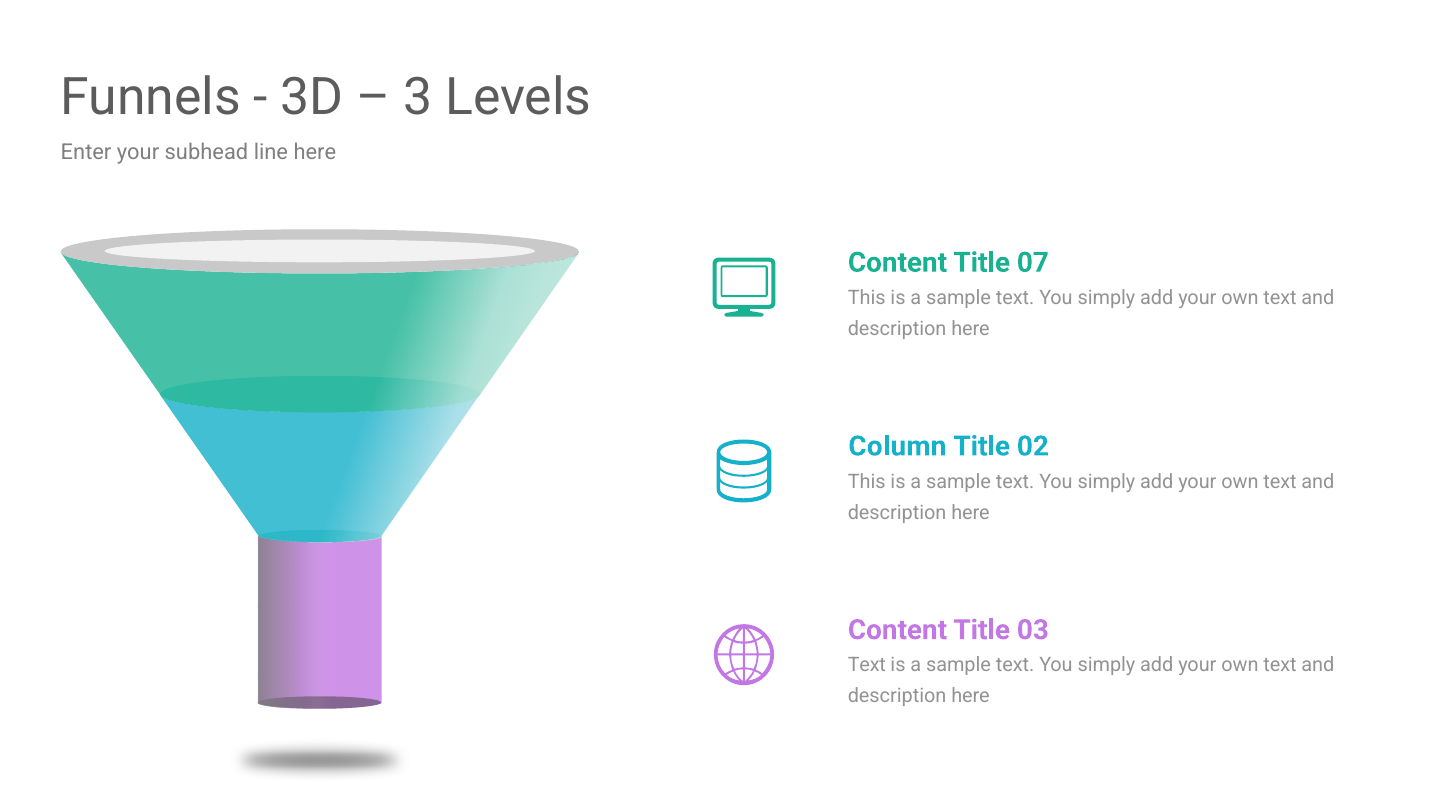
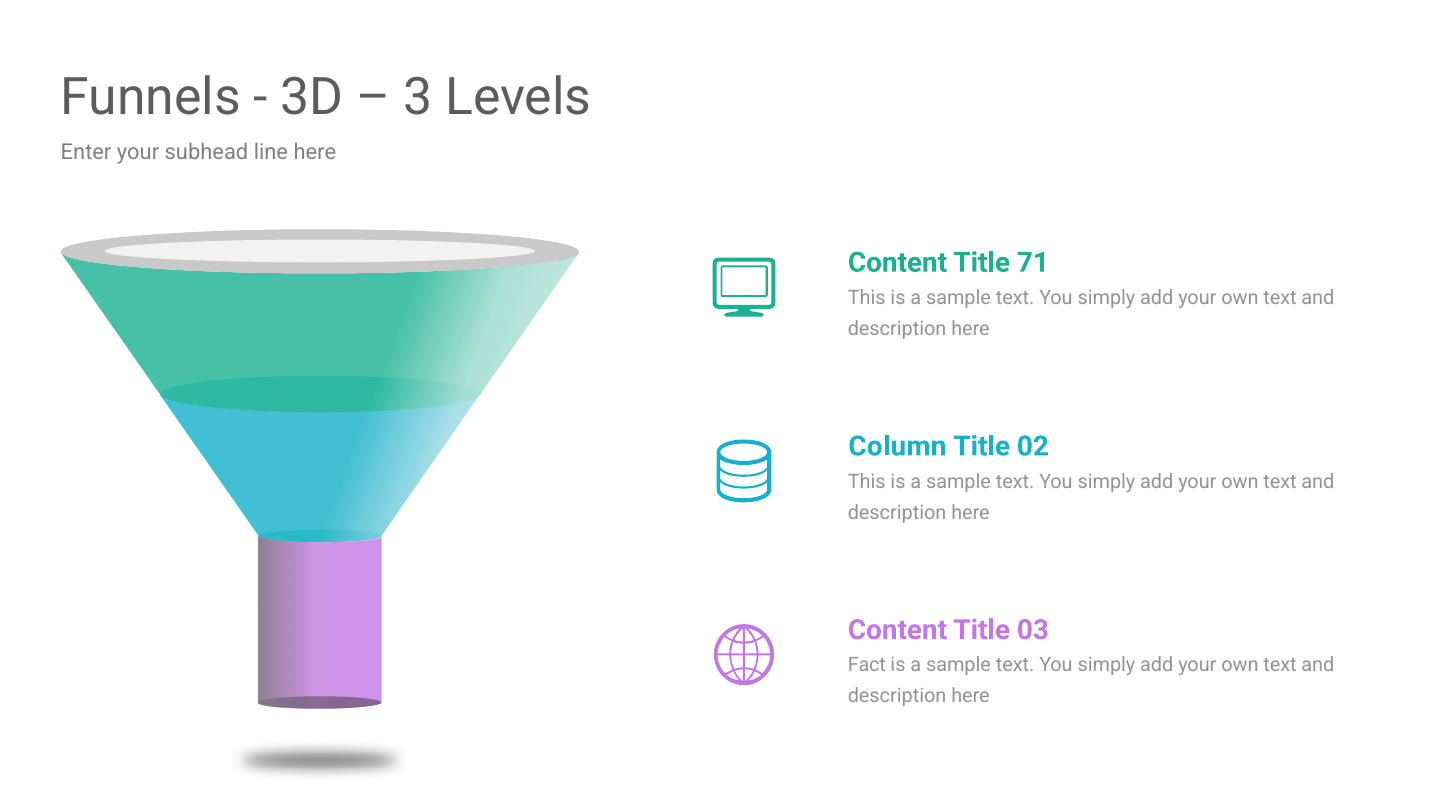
07: 07 -> 71 (1033, 262)
Text: Text -> Fact (867, 665)
